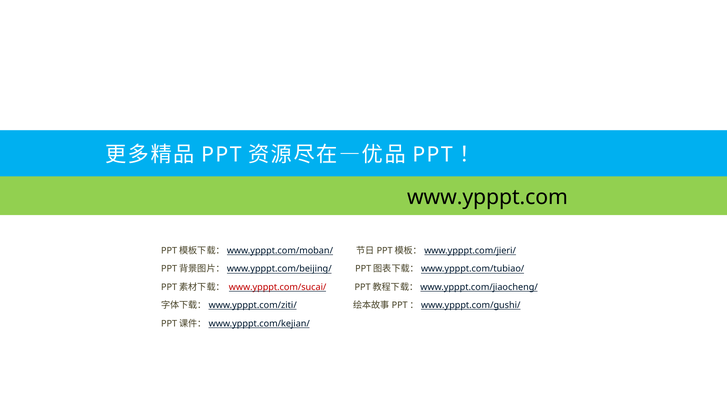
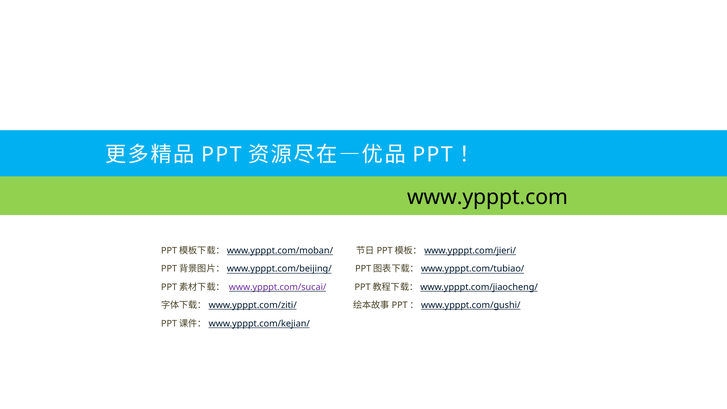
www.ypppt.com/sucai/ colour: red -> purple (278, 287)
